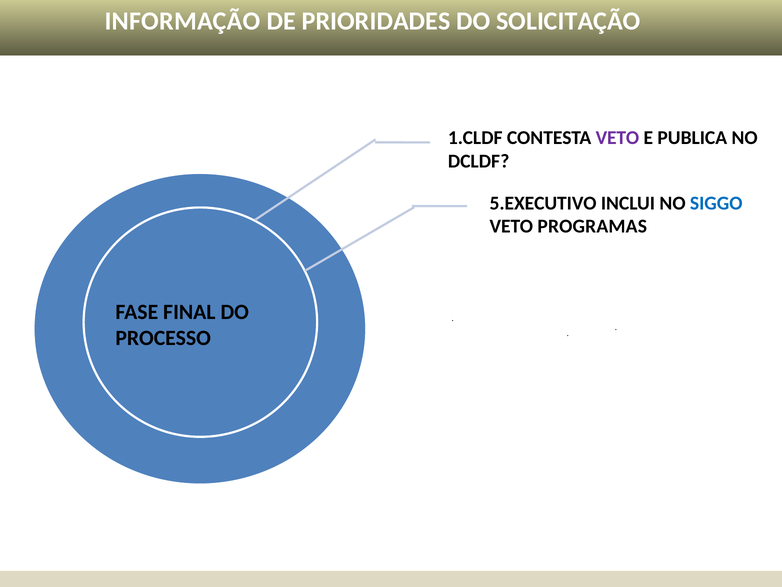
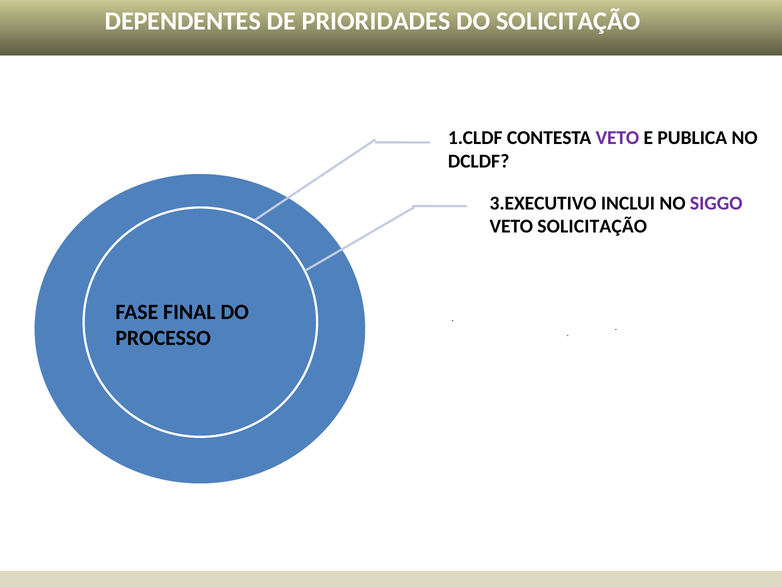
INFORMAÇÃO: INFORMAÇÃO -> DEPENDENTES (183, 21)
5.EXECUTIVO: 5.EXECUTIVO -> 3.EXECUTIVO (543, 203)
SIGGO colour: blue -> purple (716, 203)
VETO PROGRAMAS: PROGRAMAS -> SOLICITAÇÃO (592, 226)
